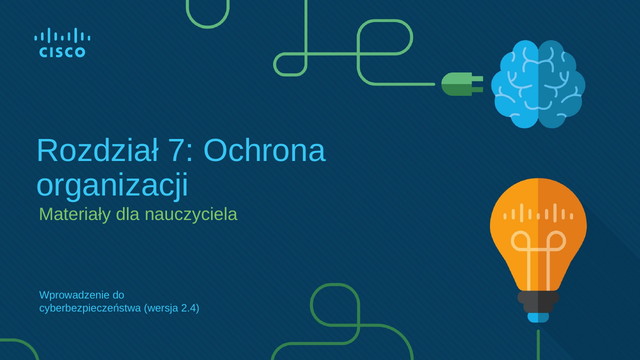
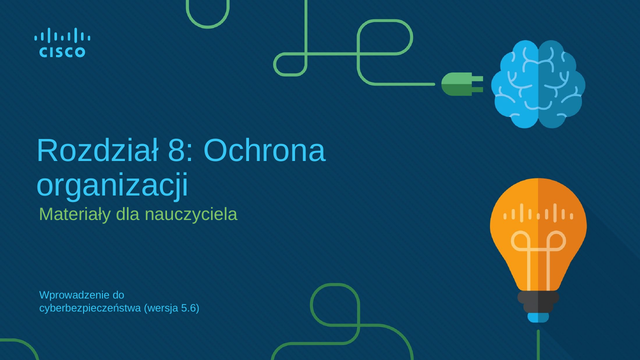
7: 7 -> 8 (181, 151)
2.4: 2.4 -> 5.6 (190, 308)
